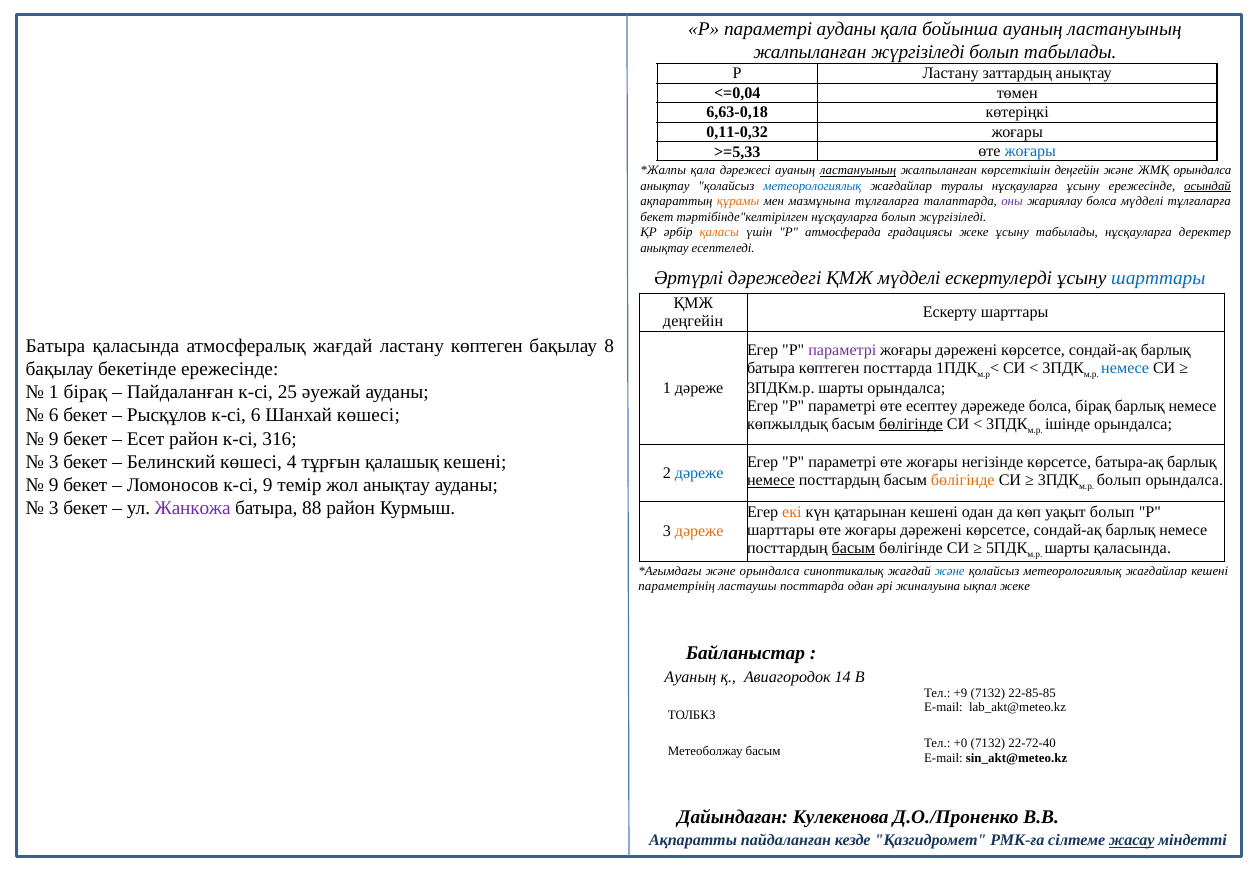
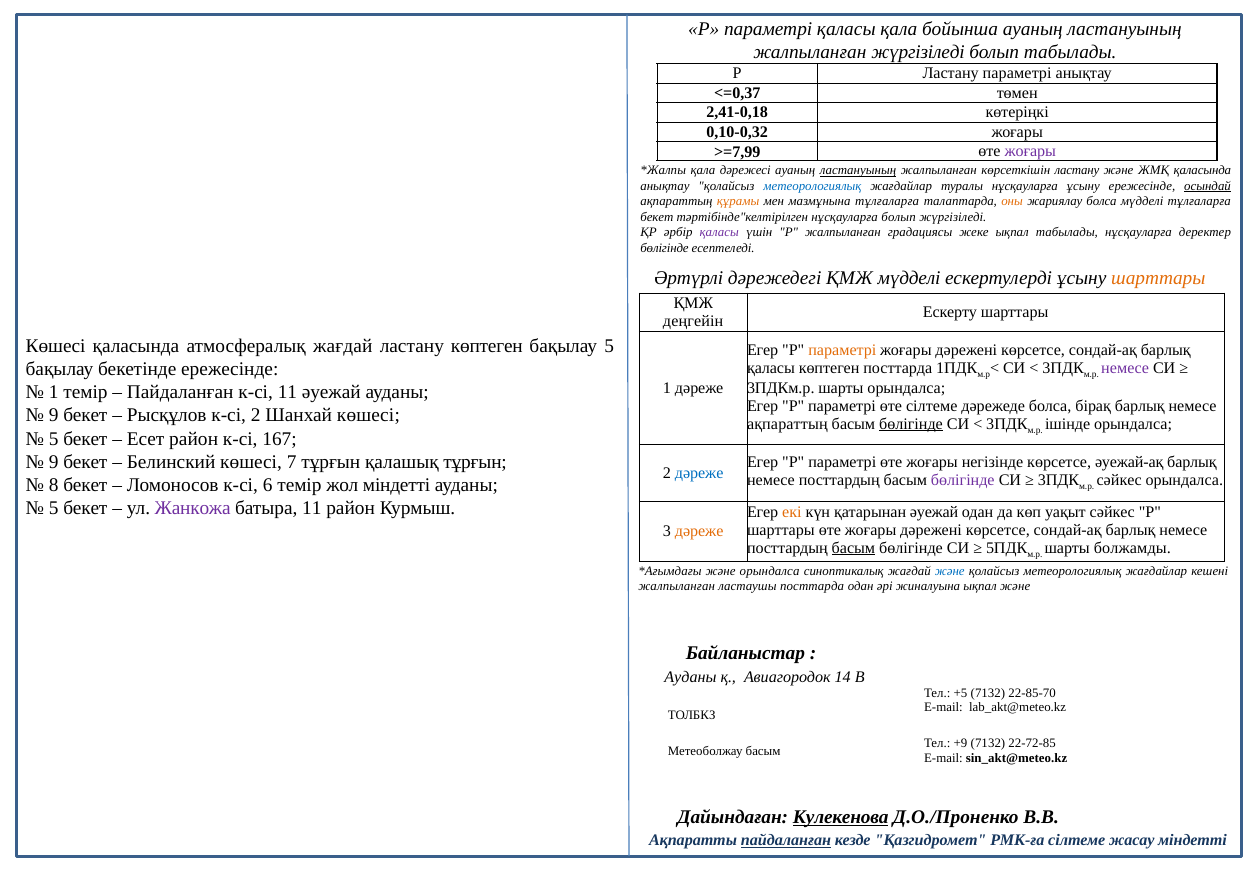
параметрі ауданы: ауданы -> қаласы (846, 29)
Ластану заттардың: заттардың -> параметрі (1017, 73)
<=0,04: <=0,04 -> <=0,37 (737, 93)
6,63-0,18: 6,63-0,18 -> 2,41-0,18 (737, 112)
0,11-0,32: 0,11-0,32 -> 0,10-0,32 (737, 132)
>=5,33: >=5,33 -> >=7,99 (737, 152)
жоғары colour: blue -> purple (1030, 151)
көрсеткішін деңгейін: деңгейін -> ластану (1077, 171)
ЖМҚ орындалса: орындалса -> қаласында (1202, 171)
оны colour: purple -> orange (1012, 202)
қаласы colour: orange -> purple (719, 233)
Р атмосферада: атмосферада -> жалпыланған (843, 233)
жеке ұсыну: ұсыну -> ықпал (1012, 233)
анықтау: анықтау -> бөлігінде (665, 248)
шарттары colour: blue -> orange (1158, 278)
Батыра: Батыра -> Көшесі (56, 346)
бақылау 8: 8 -> 5 (609, 346)
параметрі colour: purple -> orange (842, 350)
батыра: батыра -> қаласы (771, 368)
немесе colour: blue -> purple (1125, 368)
1 бірақ: бірақ -> темір (85, 392)
к-сі 25: 25 -> 11 (287, 392)
өте есептеу: есептеу -> сілтеме (932, 406)
6: 6 -> 9 (54, 415)
к-сі 6: 6 -> 2 (256, 415)
көпжылдық: көпжылдық -> ақпараттың (787, 424)
9: 9 -> 5 (54, 439)
316: 316 -> 167 (280, 439)
3: 3 -> 9 (54, 462)
4: 4 -> 7 (292, 462)
қалашық кешені: кешені -> тұрғын (475, 462)
батыра-ақ: батыра-ақ -> әуежай-ақ (1129, 463)
немесе underline: present -> none (771, 480)
бөлігінде colour: orange -> purple (963, 480)
болып: болып -> сәйкес (1119, 480)
9: 9 -> 8 (54, 485)
к-сі 9: 9 -> 6 (268, 485)
жол анықтау: анықтау -> міндетті (397, 485)
3: 3 -> 5 (54, 508)
батыра 88: 88 -> 11 (312, 508)
қатарынан кешені: кешені -> әуежай (934, 512)
уақыт болып: болып -> сәйкес (1112, 512)
шарты қаласында: қаласында -> болжамды (1132, 548)
параметрінің: параметрінің -> жалпыланған (677, 587)
ықпал жеке: жеке -> және (1015, 587)
Ауаның: Ауаның -> Ауданы (690, 677)
+9: +9 -> +5 (961, 693)
22-85-85: 22-85-85 -> 22-85-70 (1032, 693)
+0: +0 -> +9 (961, 744)
22-72-40: 22-72-40 -> 22-72-85 (1032, 744)
Кулекенова underline: none -> present (841, 817)
пайдаланған underline: none -> present (786, 840)
жасау underline: present -> none (1132, 840)
